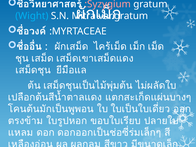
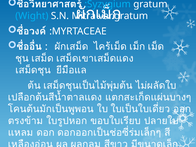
:Syzygium colour: pink -> light blue (108, 4)
